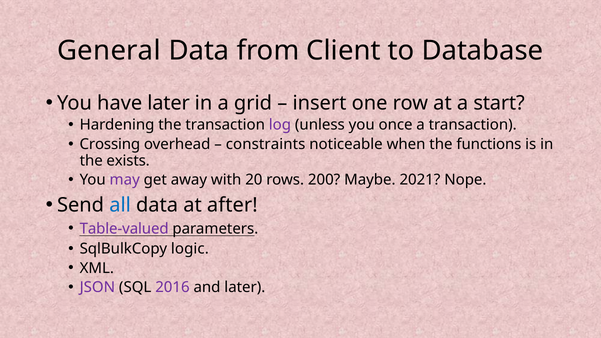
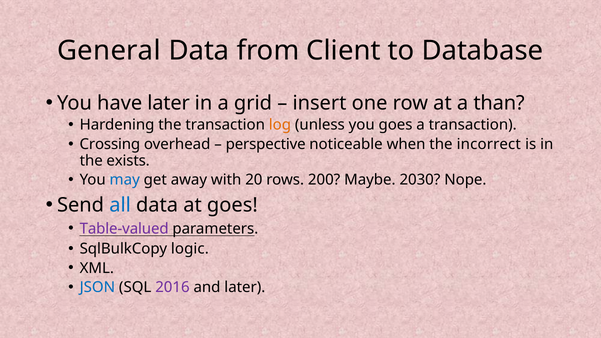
start: start -> than (499, 103)
log colour: purple -> orange (280, 125)
you once: once -> goes (396, 125)
constraints: constraints -> perspective (266, 144)
functions: functions -> incorrect (489, 144)
may colour: purple -> blue (125, 180)
2021: 2021 -> 2030 (420, 180)
at after: after -> goes (232, 205)
JSON colour: purple -> blue (97, 287)
